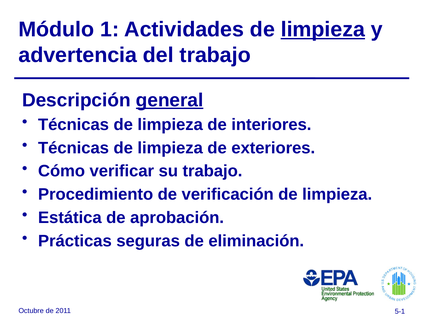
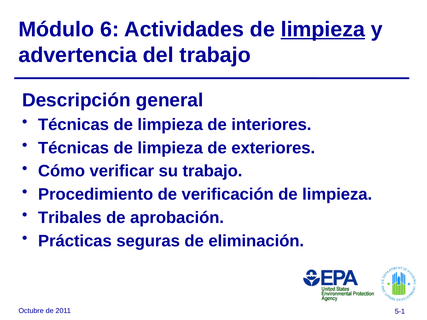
1: 1 -> 6 (110, 30)
general underline: present -> none (170, 100)
Estática: Estática -> Tribales (70, 218)
